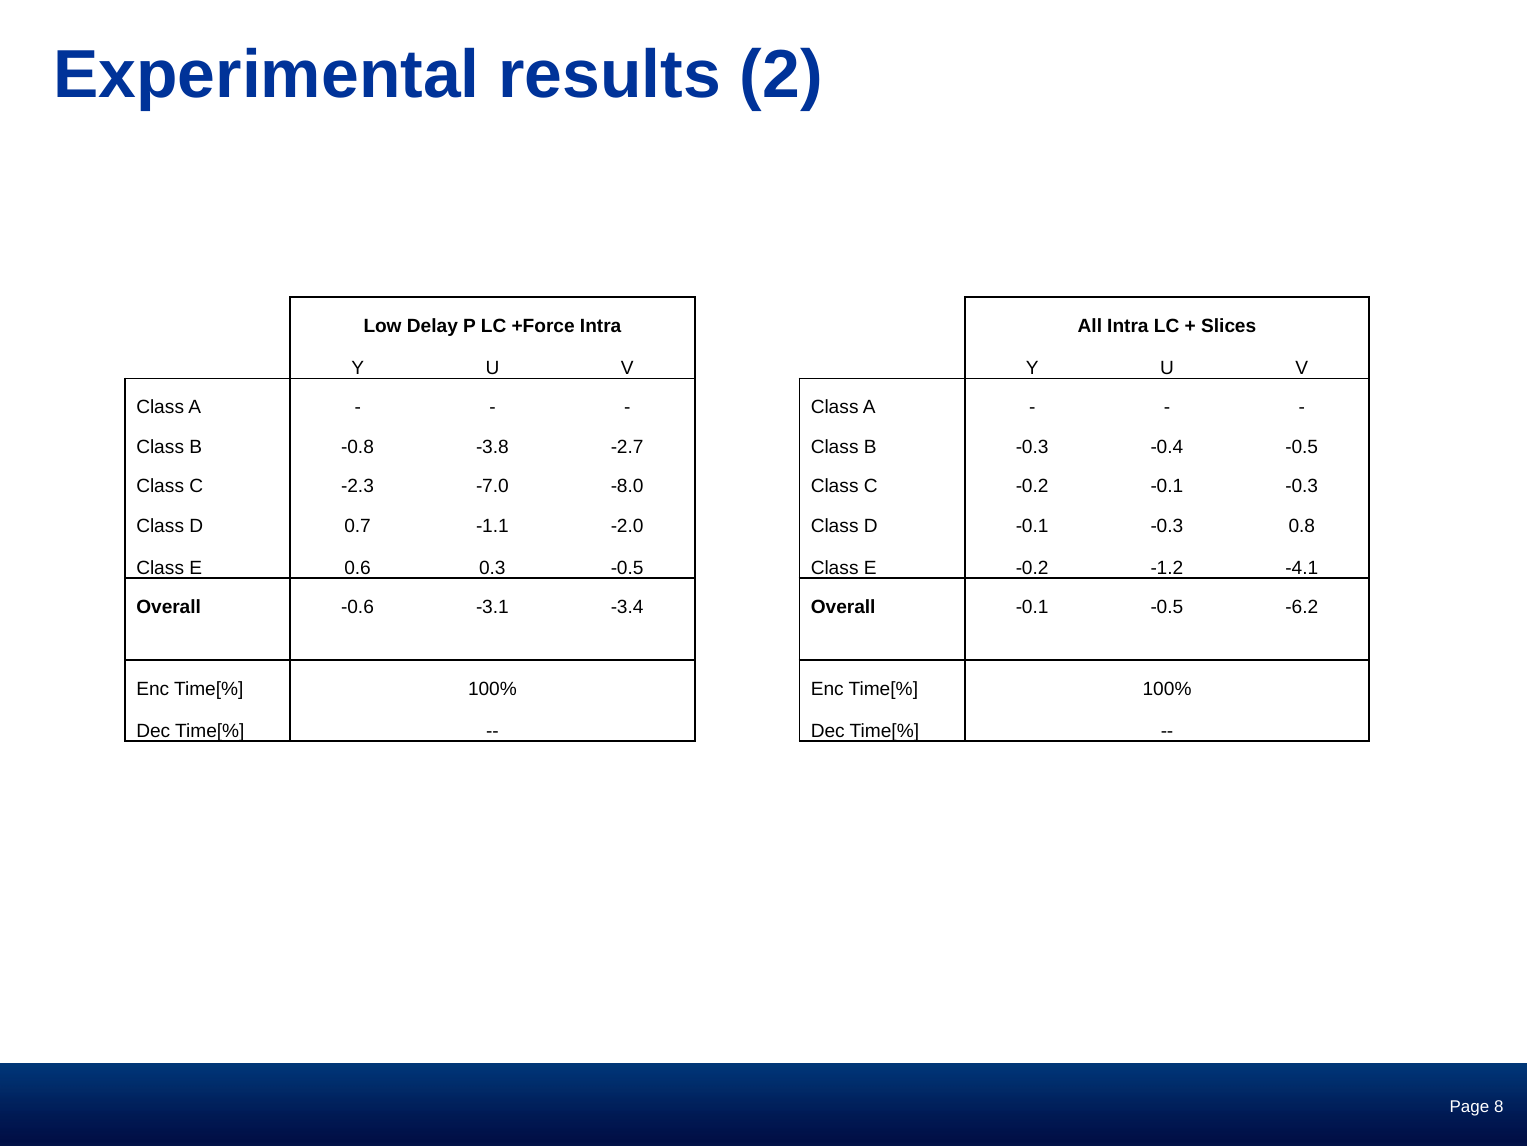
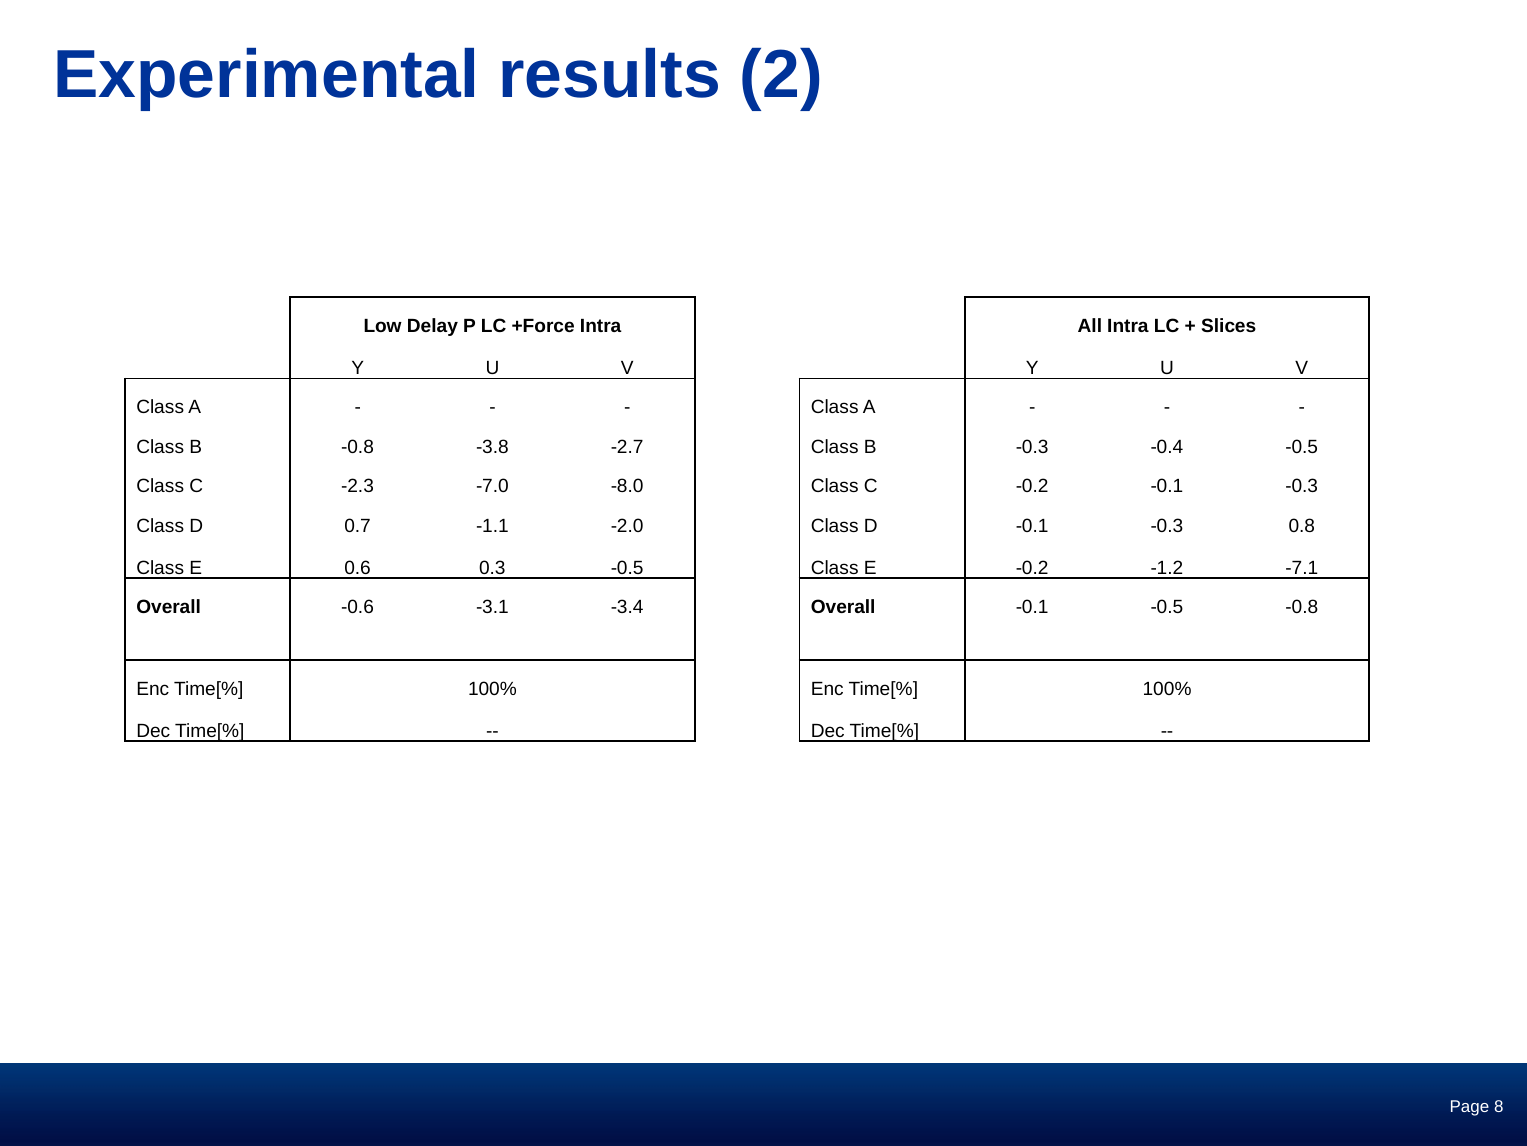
-4.1: -4.1 -> -7.1 (1302, 568)
-0.5 -6.2: -6.2 -> -0.8 (1302, 607)
